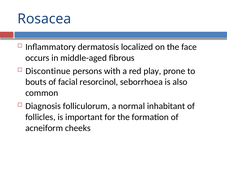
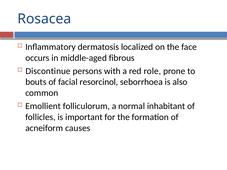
play: play -> role (152, 71)
Diagnosis: Diagnosis -> Emollient (43, 106)
cheeks: cheeks -> causes (78, 128)
